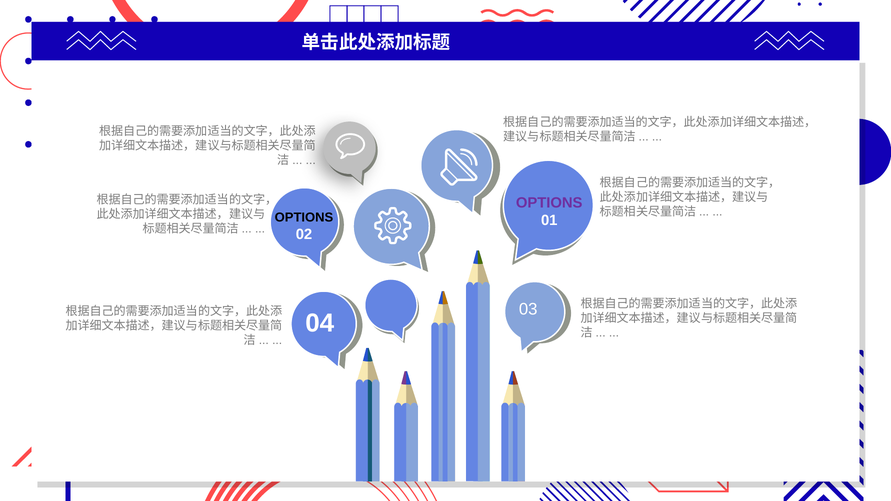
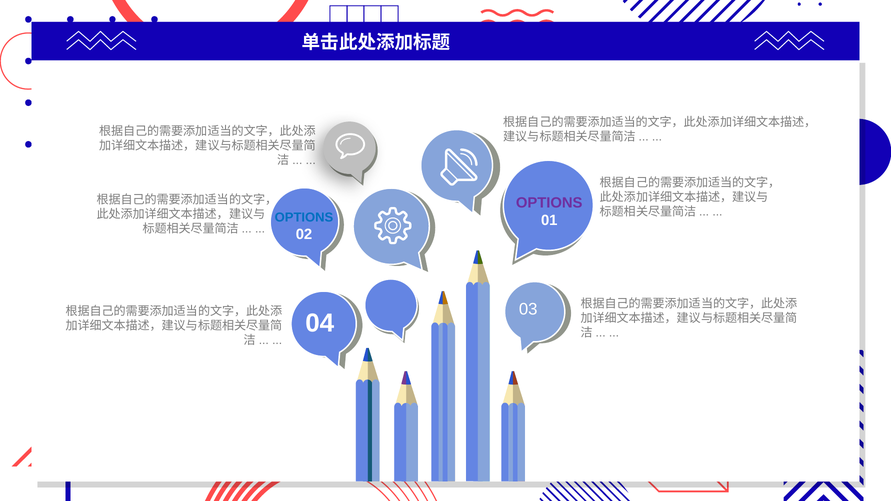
OPTIONS colour: black -> blue (304, 218)
